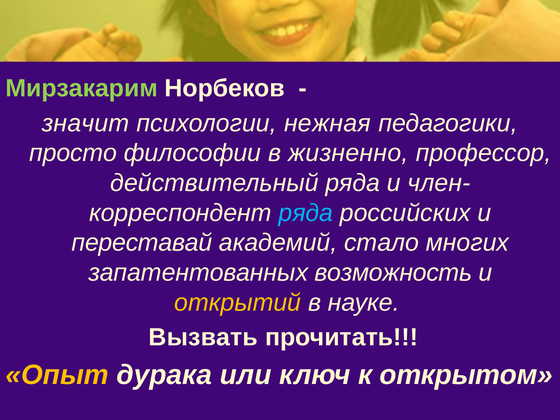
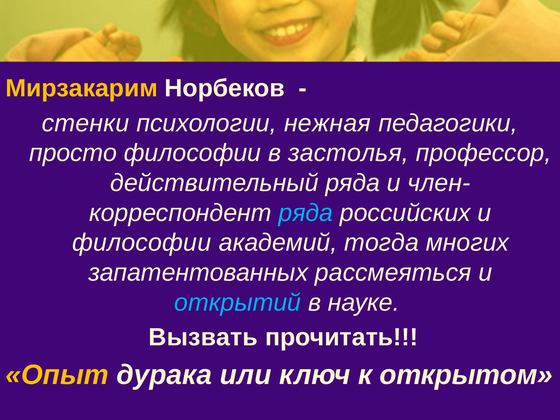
Мирзакарим colour: light green -> yellow (82, 88)
значит: значит -> стенки (86, 123)
жизненно: жизненно -> застолья (348, 153)
переставай: переставай -> философии (142, 243)
стало: стало -> тогда (382, 243)
возможность: возможность -> рассмеяться (393, 273)
открытий colour: yellow -> light blue (238, 302)
